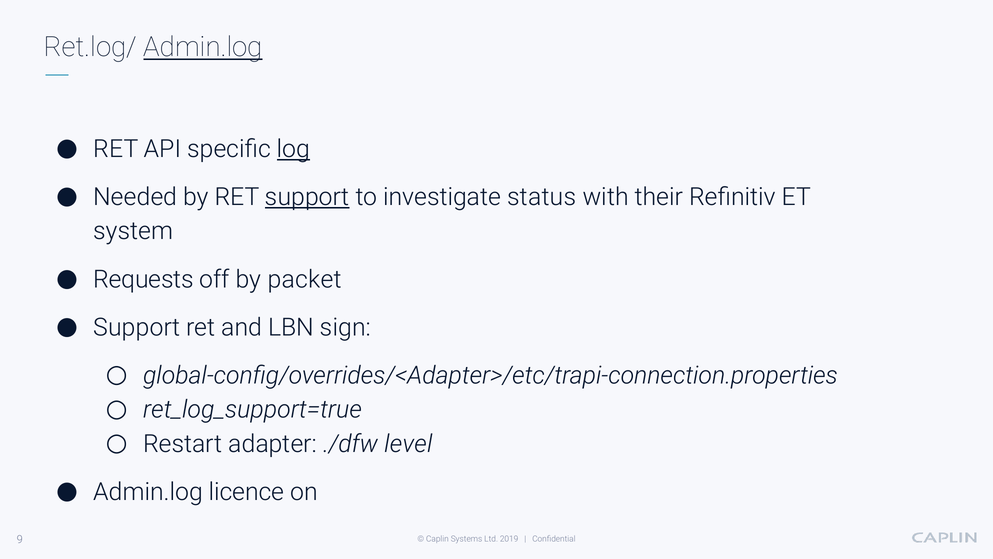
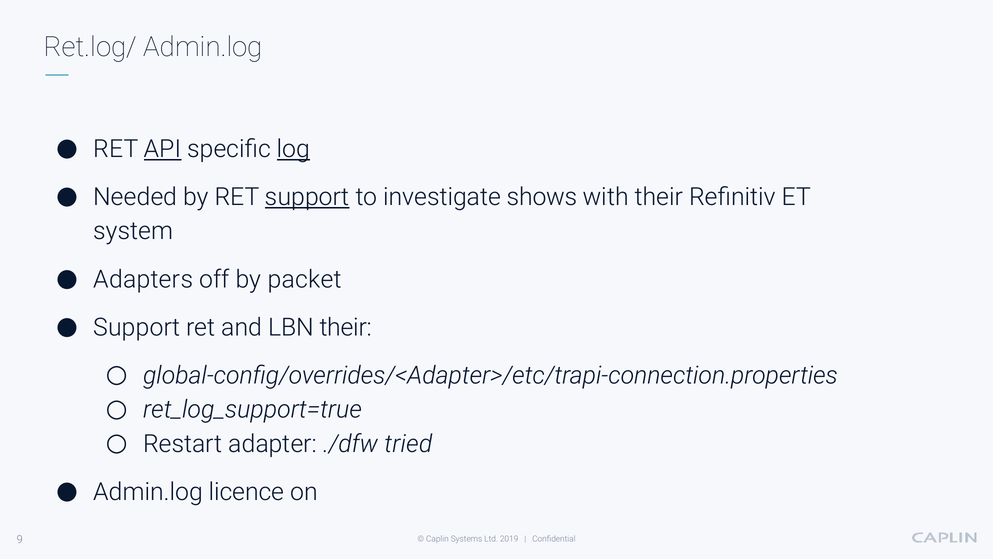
Admin.log underline: present -> none (203, 47)
API underline: none -> present (163, 149)
status: status -> shows (542, 197)
Requests: Requests -> Adapters (143, 279)
LBN sign: sign -> their (346, 327)
level: level -> tried (408, 444)
